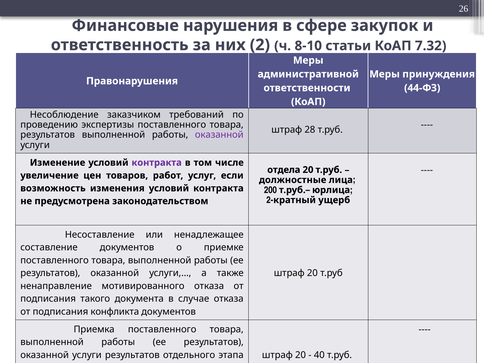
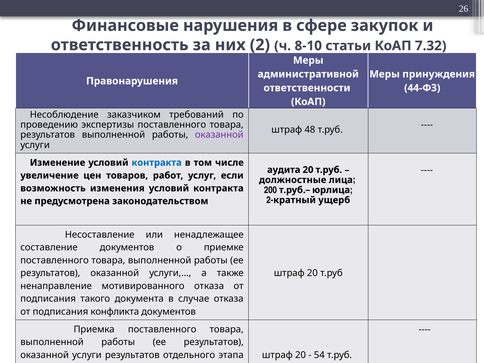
28: 28 -> 48 (310, 130)
контракта colour: purple -> blue (157, 163)
отдела: отдела -> аудита (284, 170)
40: 40 -> 54 (319, 355)
